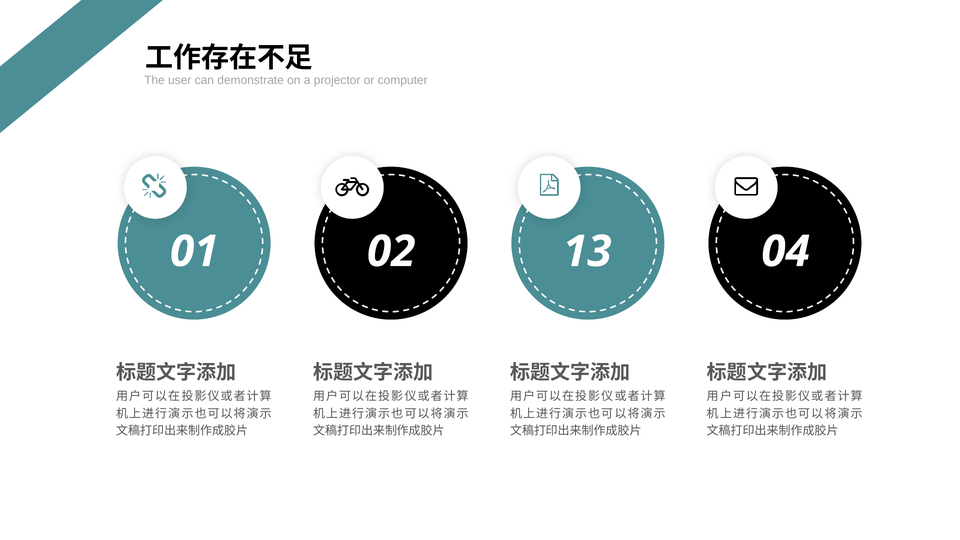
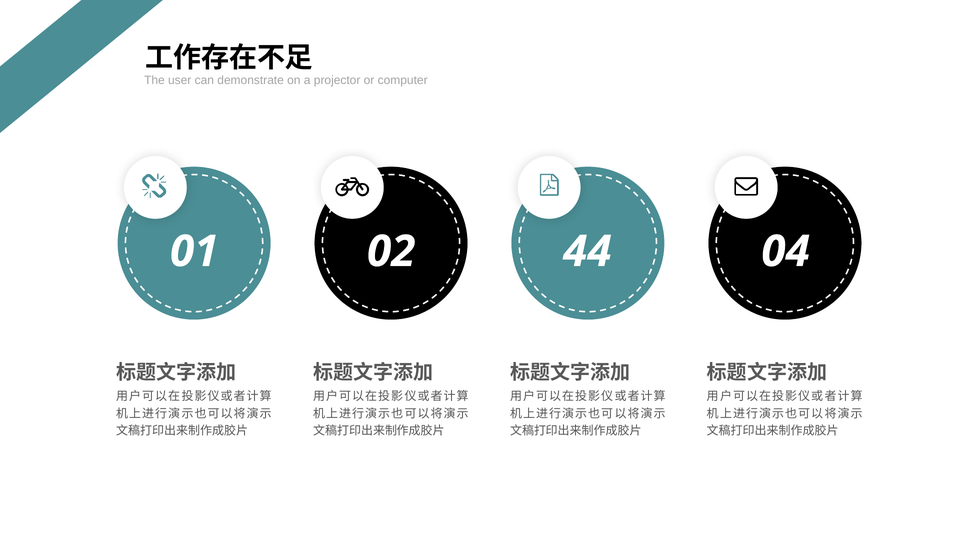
13: 13 -> 44 (587, 252)
